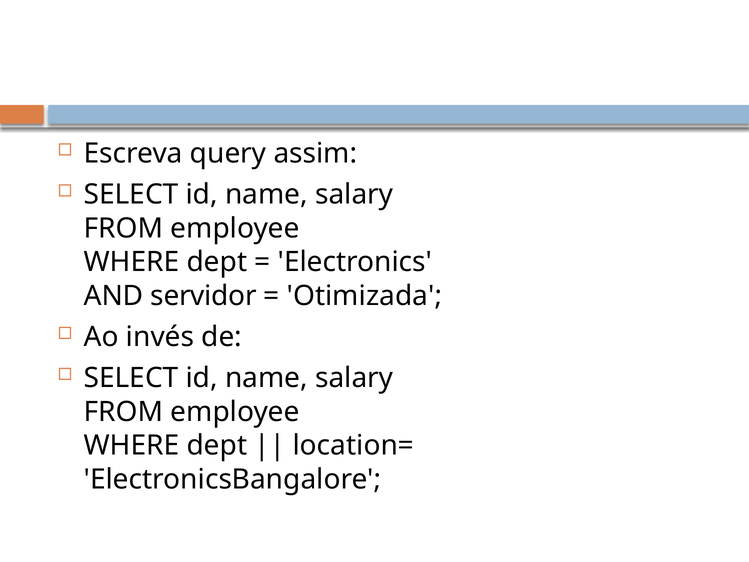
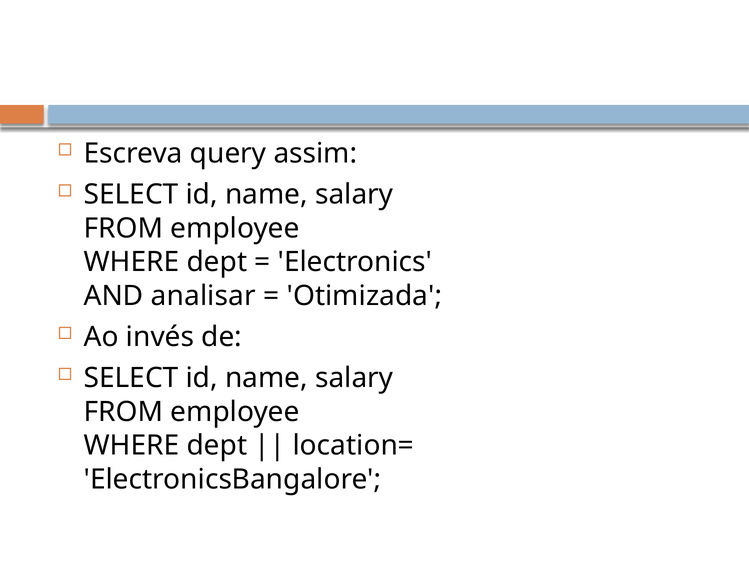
servidor: servidor -> analisar (203, 296)
